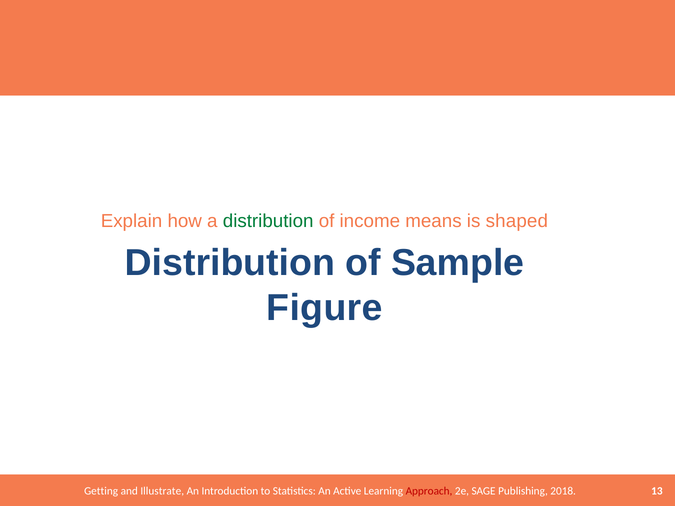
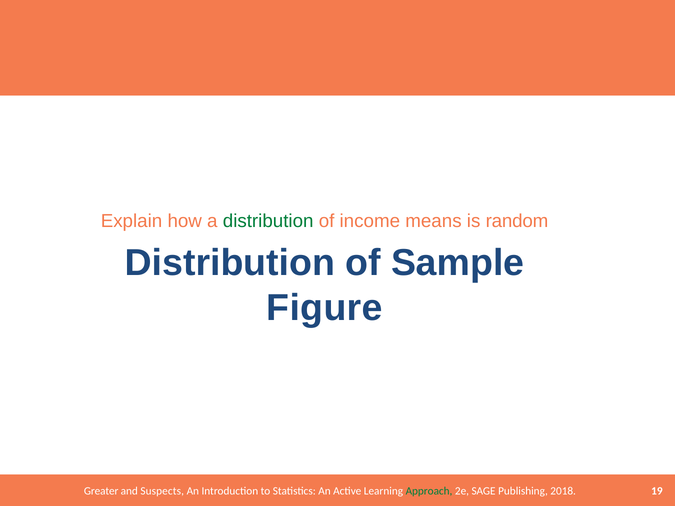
shaped: shaped -> random (517, 221)
Getting: Getting -> Greater (101, 491)
Illustrate: Illustrate -> Suspects (162, 491)
Approach colour: red -> green (429, 491)
13: 13 -> 19 (657, 491)
